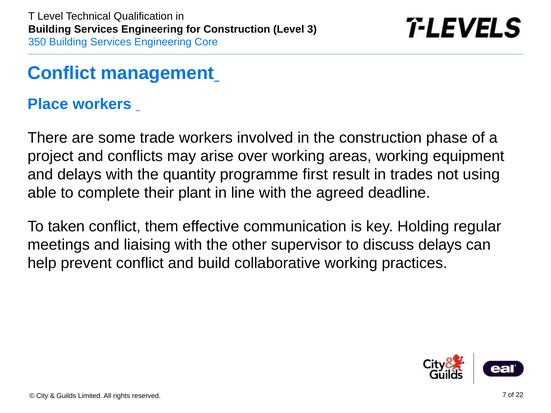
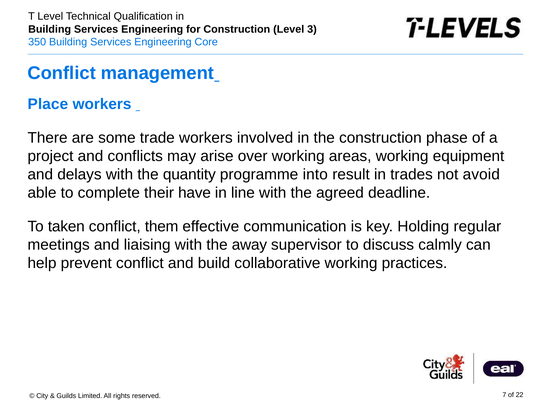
first: first -> into (315, 174)
using: using -> avoid (481, 174)
plant: plant -> have (194, 193)
other: other -> away (249, 245)
discuss delays: delays -> calmly (440, 245)
